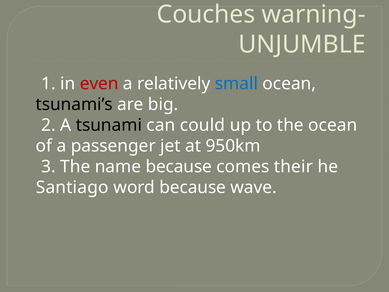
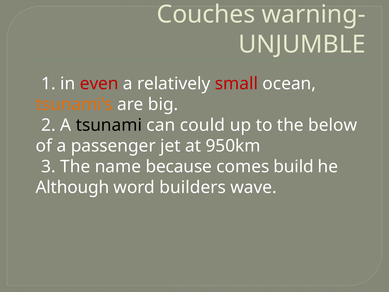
small colour: blue -> red (236, 84)
tsunami’s colour: black -> orange (74, 104)
the ocean: ocean -> below (333, 125)
their: their -> build (294, 167)
Santiago: Santiago -> Although (72, 187)
word because: because -> builders (193, 187)
